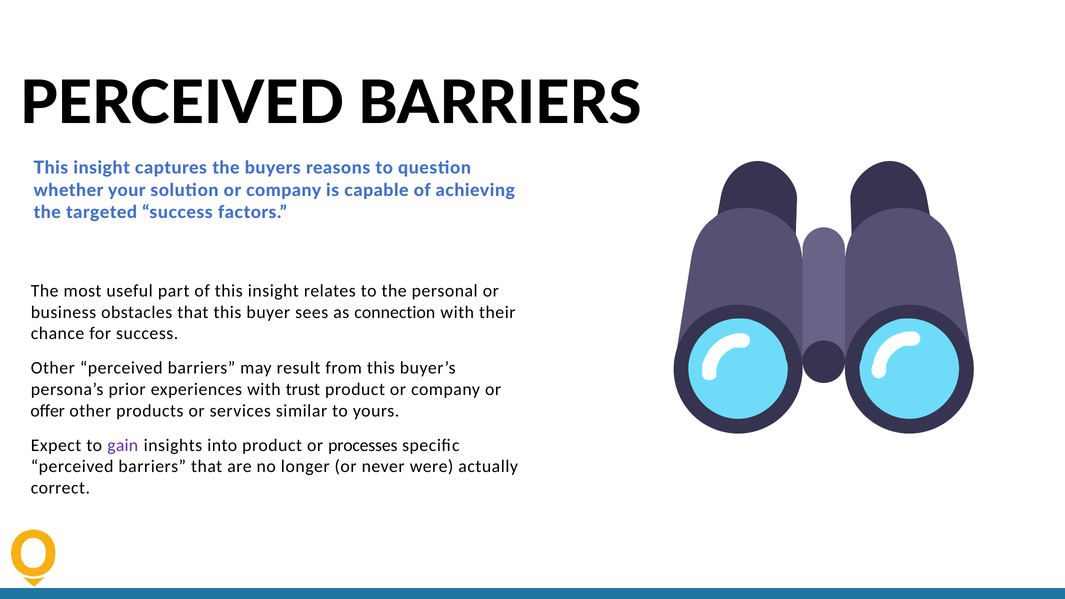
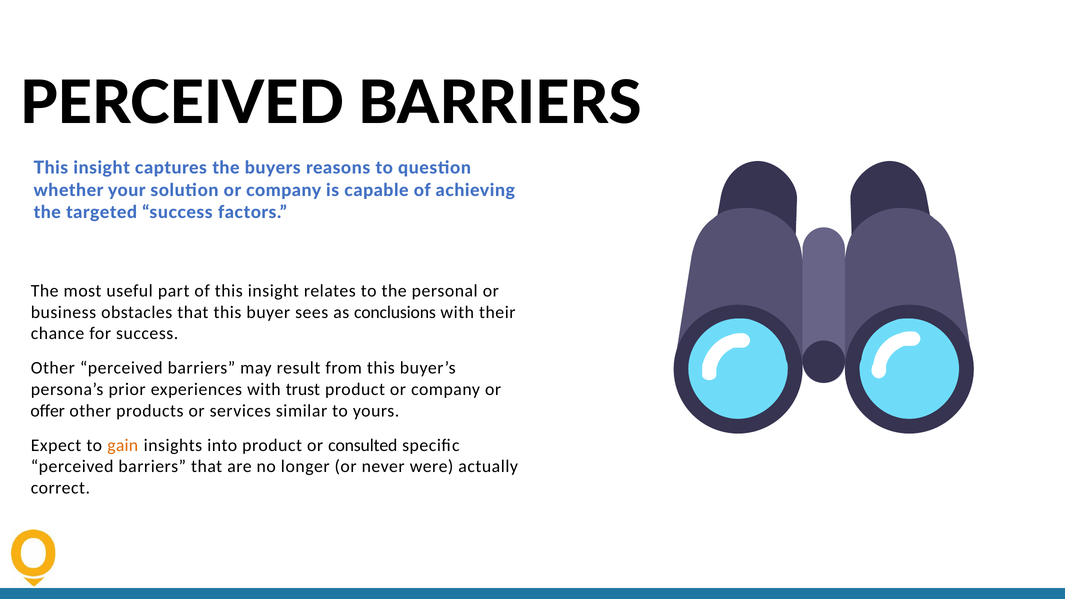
connection: connection -> conclusions (395, 312)
gain colour: purple -> orange (123, 445)
processes: processes -> consulted (363, 445)
